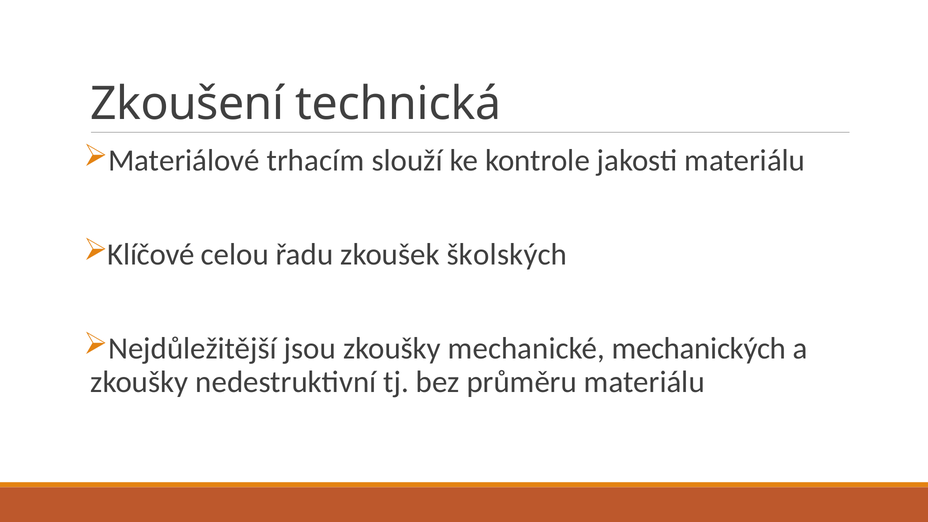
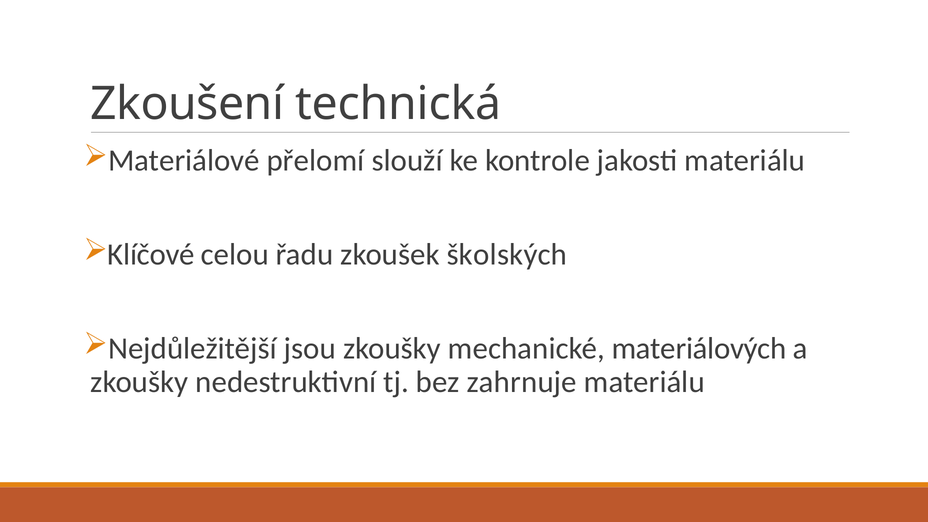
trhacím: trhacím -> přelomí (316, 161)
mechanických: mechanických -> materiálových (699, 348)
průměru: průměru -> zahrnuje (522, 382)
